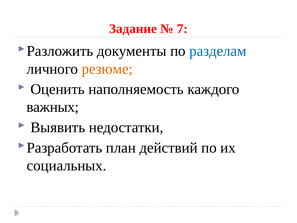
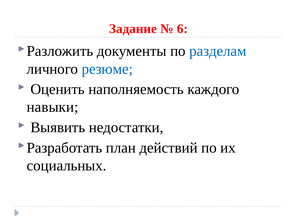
7: 7 -> 6 (182, 29)
резюме colour: orange -> blue (107, 69)
важных: важных -> навыки (53, 107)
